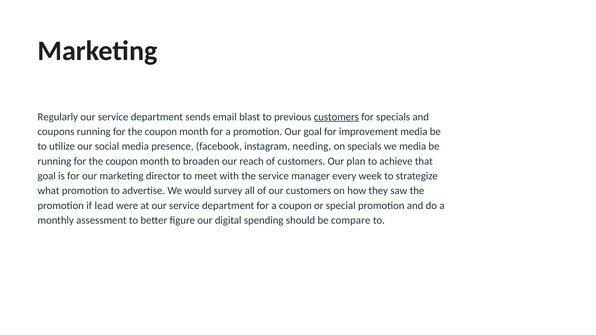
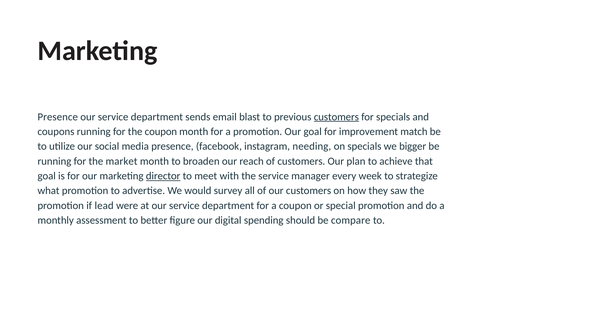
Regularly: Regularly -> Presence (58, 117)
improvement media: media -> match (414, 132)
we media: media -> bigger (413, 147)
coupon: coupon -> market (122, 161)
director underline: none -> present (163, 176)
